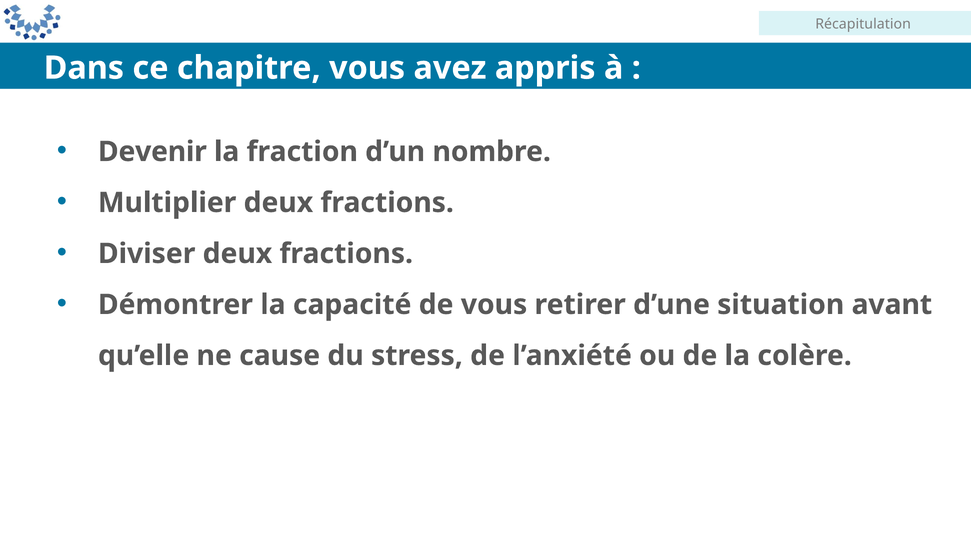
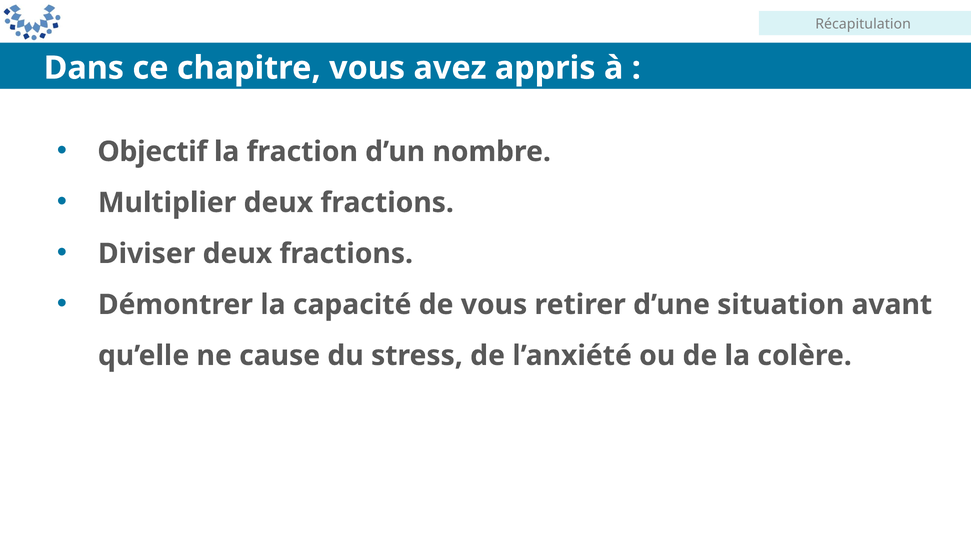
Devenir: Devenir -> Objectif (152, 152)
